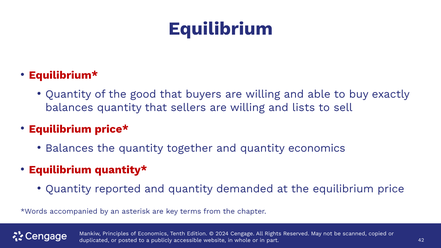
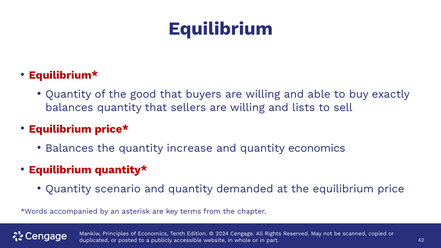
together: together -> increase (190, 148)
reported: reported -> scenario (118, 189)
